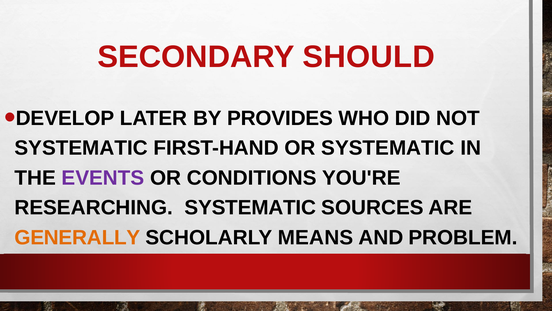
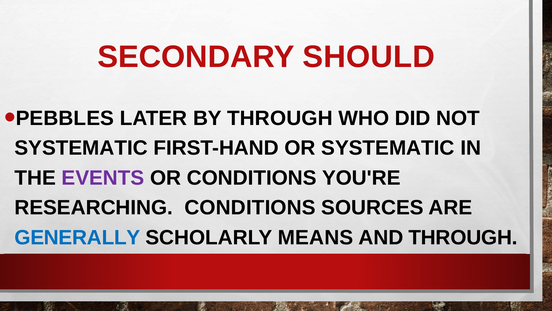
DEVELOP: DEVELOP -> PEBBLES (65, 118)
BY PROVIDES: PROVIDES -> THROUGH (280, 118)
RESEARCHING SYSTEMATIC: SYSTEMATIC -> CONDITIONS (250, 207)
GENERALLY colour: orange -> blue (77, 237)
AND PROBLEM: PROBLEM -> THROUGH (463, 237)
